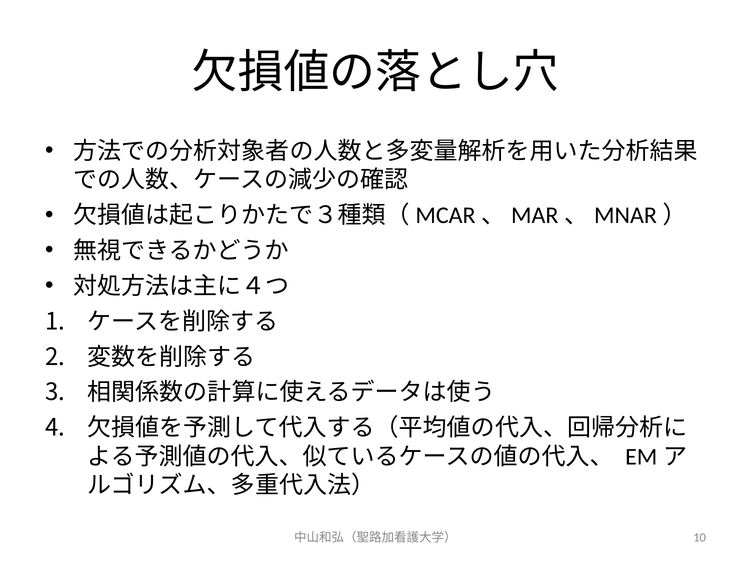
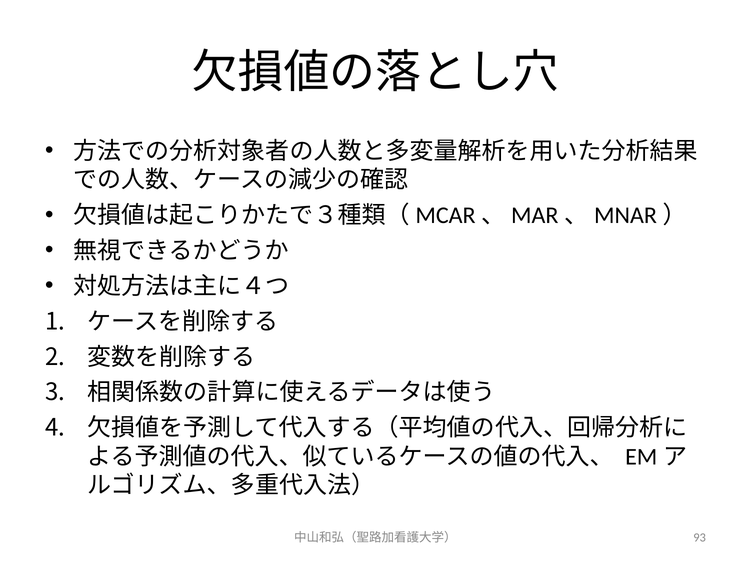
10: 10 -> 93 (700, 538)
